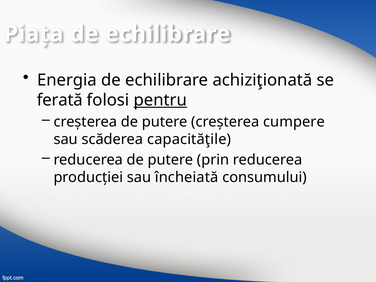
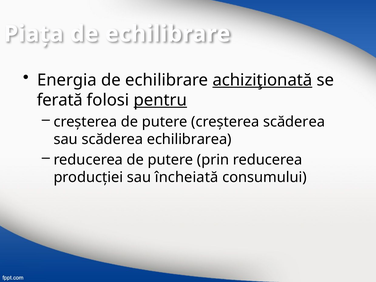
achiziţionată underline: none -> present (262, 80)
creşterea cumpere: cumpere -> scăderea (294, 122)
capacităţile: capacităţile -> echilibrarea (189, 139)
